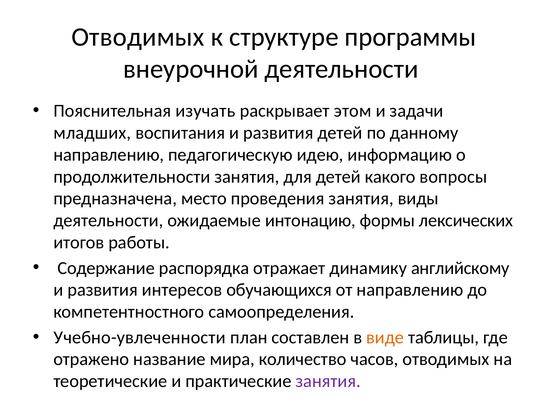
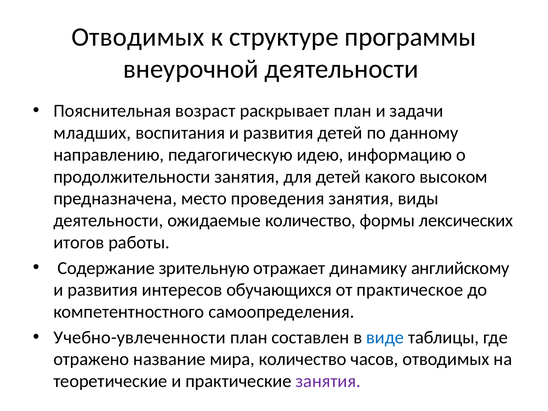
изучать: изучать -> возраст (205, 111)
раскрывает этом: этом -> план (353, 111)
вопросы: вопросы -> высоком (454, 177)
ожидаемые интонацию: интонацию -> количество (310, 220)
распорядка: распорядка -> зрительную (204, 268)
от направлению: направлению -> практическое (410, 290)
виде colour: orange -> blue (385, 337)
